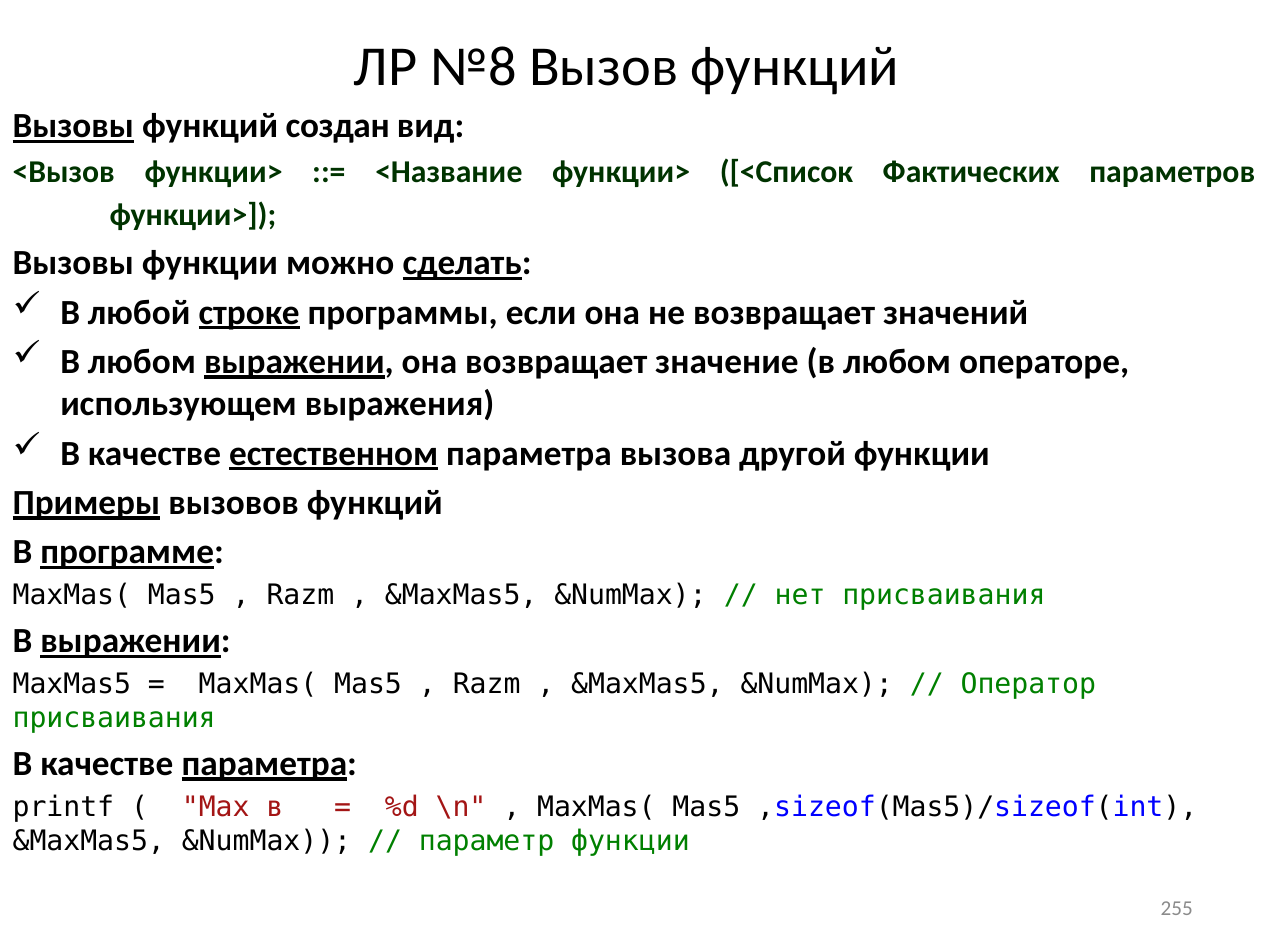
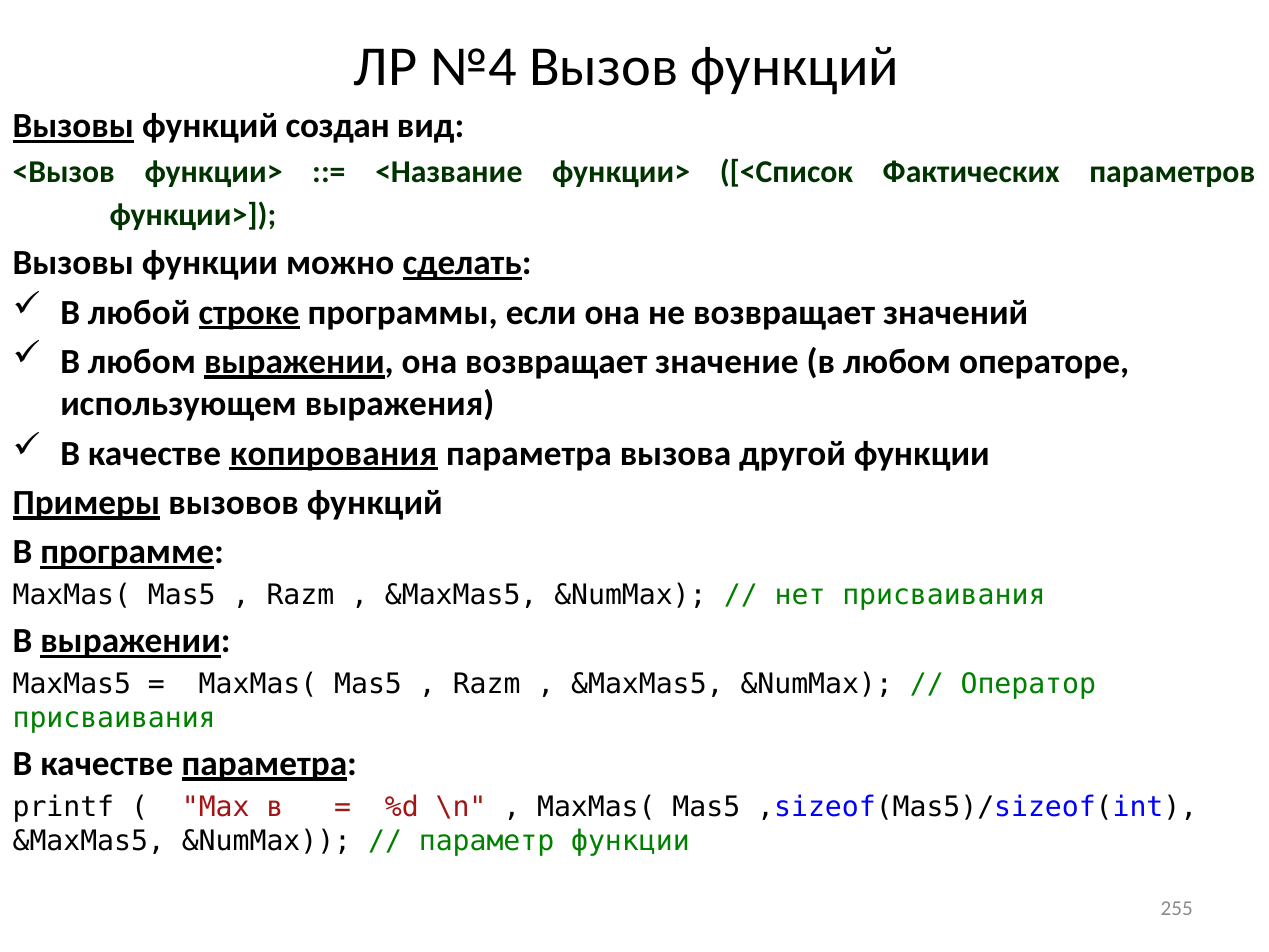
№8: №8 -> №4 (473, 67)
естественном: естественном -> копирования (333, 453)
